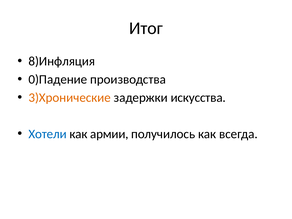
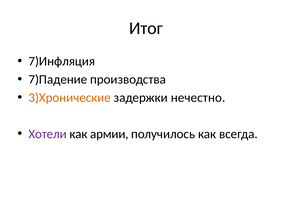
8)Инфляция: 8)Инфляция -> 7)Инфляция (62, 61)
0)Падение: 0)Падение -> 7)Падение (58, 79)
искусства: искусства -> нечестно (198, 98)
Хотели colour: blue -> purple (48, 134)
